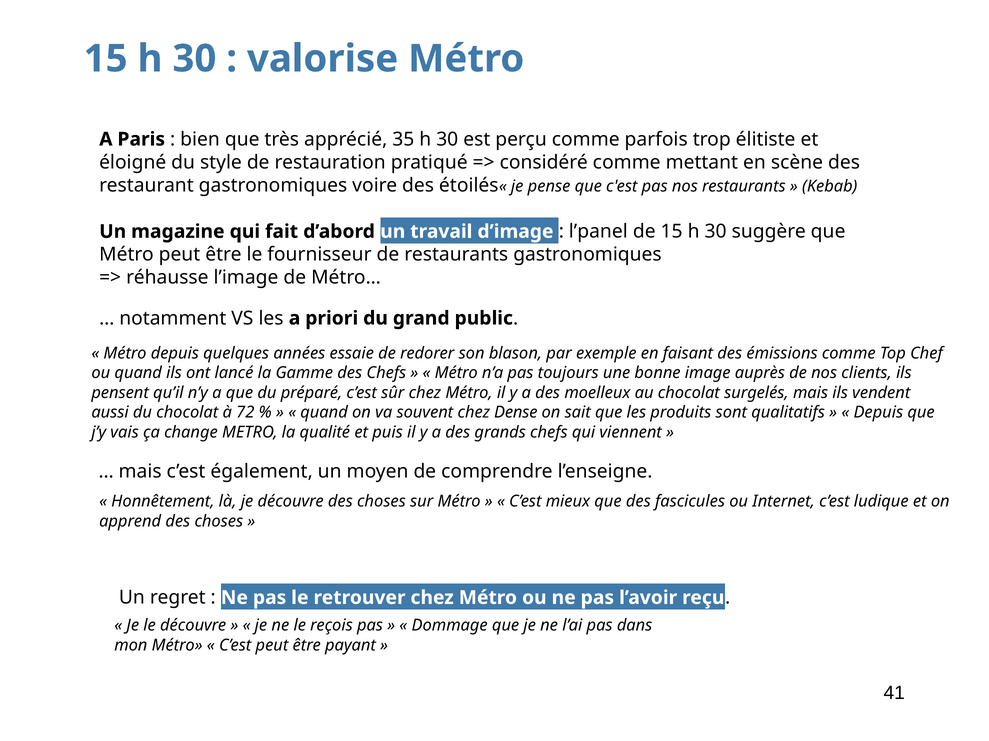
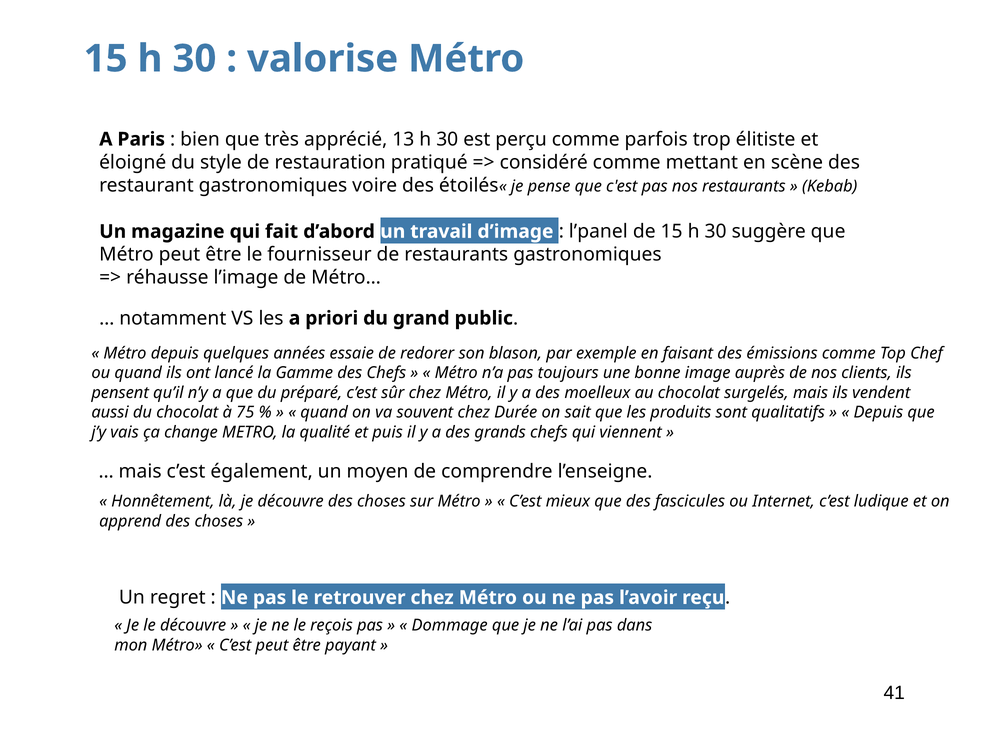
35: 35 -> 13 (403, 139)
72: 72 -> 75 (245, 413)
Dense: Dense -> Durée (516, 413)
